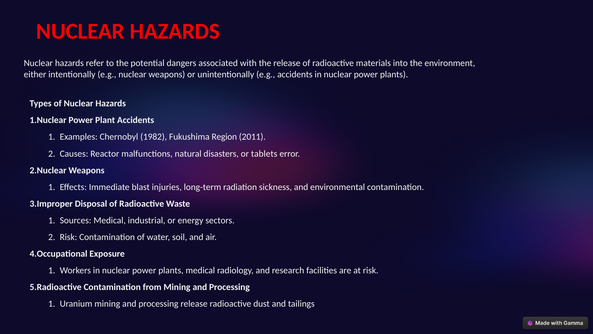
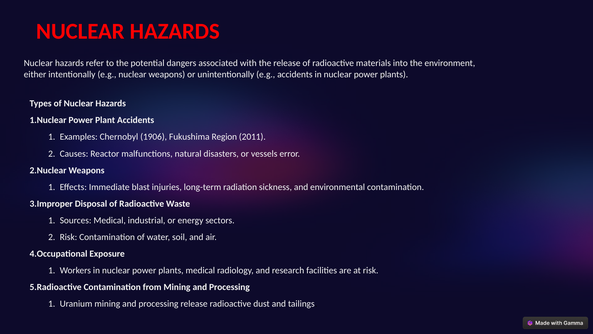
1982: 1982 -> 1906 (154, 137)
tablets: tablets -> vessels (264, 153)
